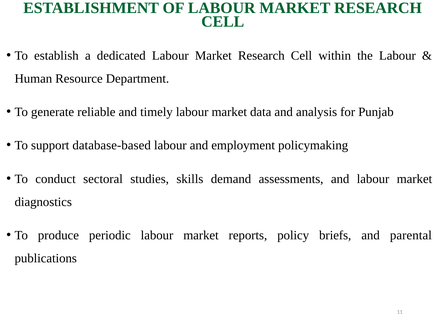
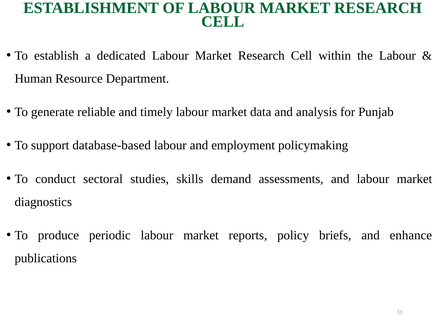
parental: parental -> enhance (411, 236)
